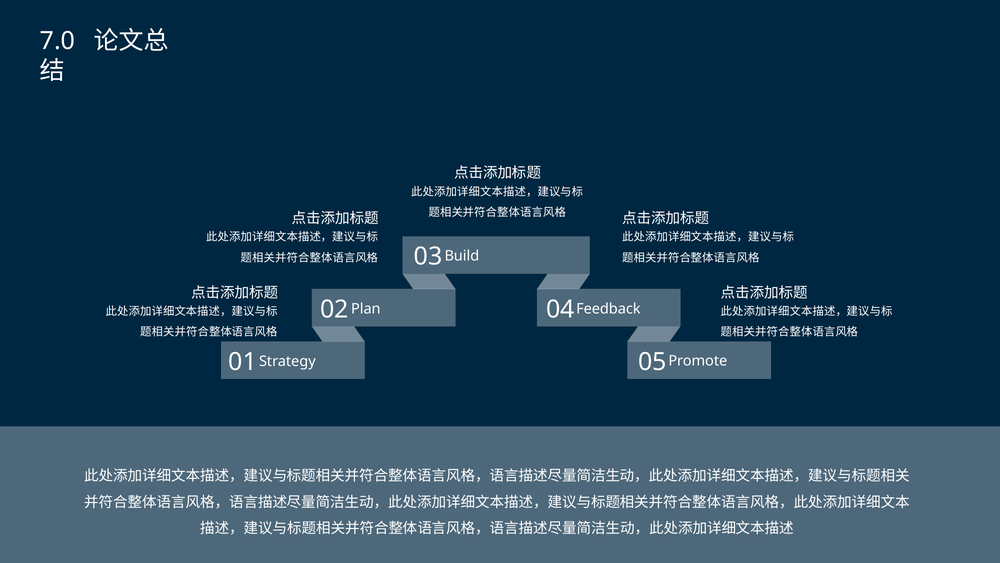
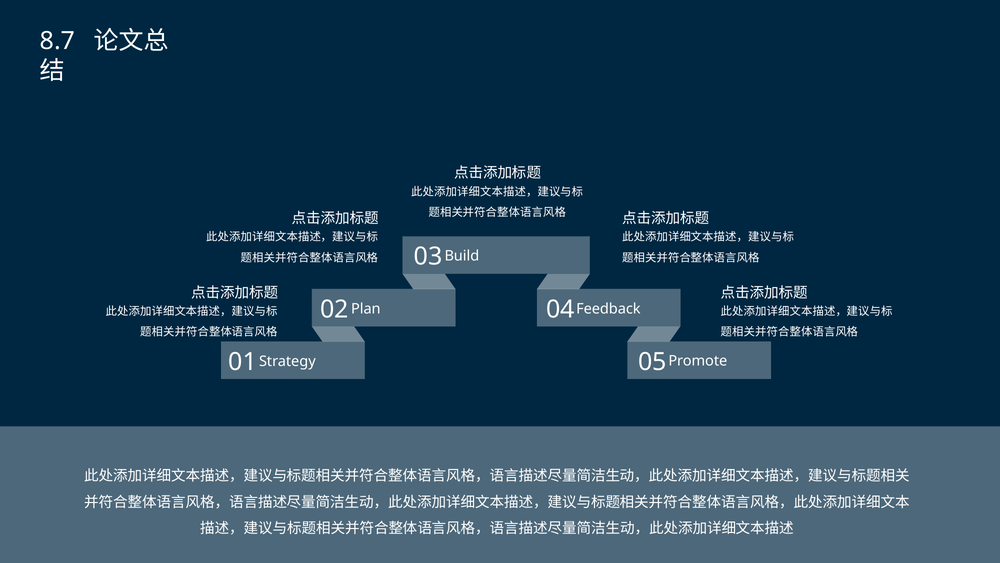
7.0: 7.0 -> 8.7 (57, 41)
